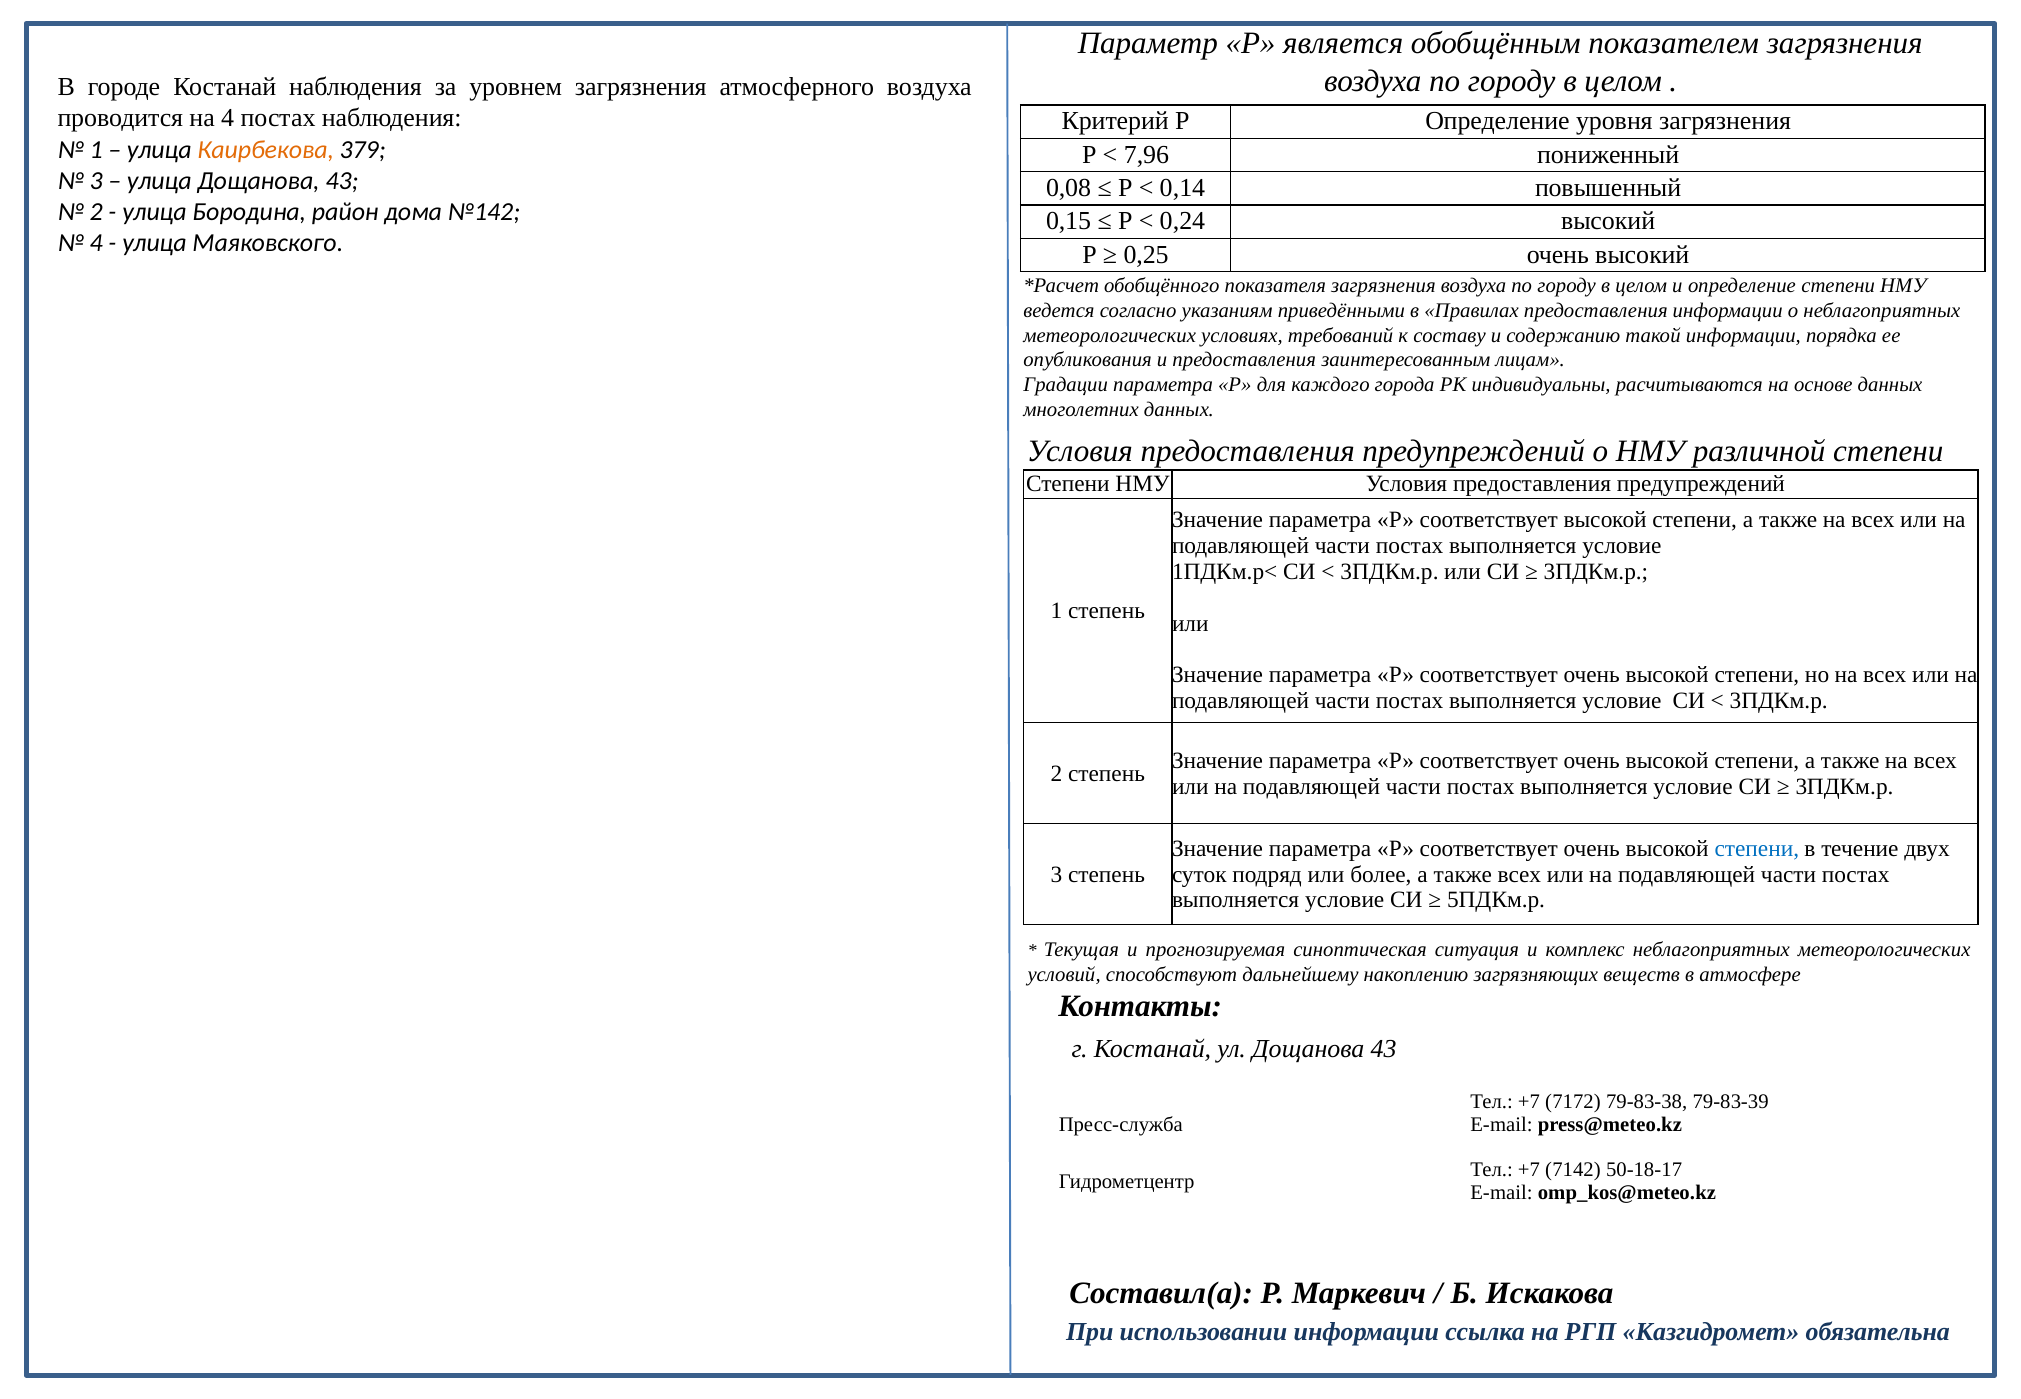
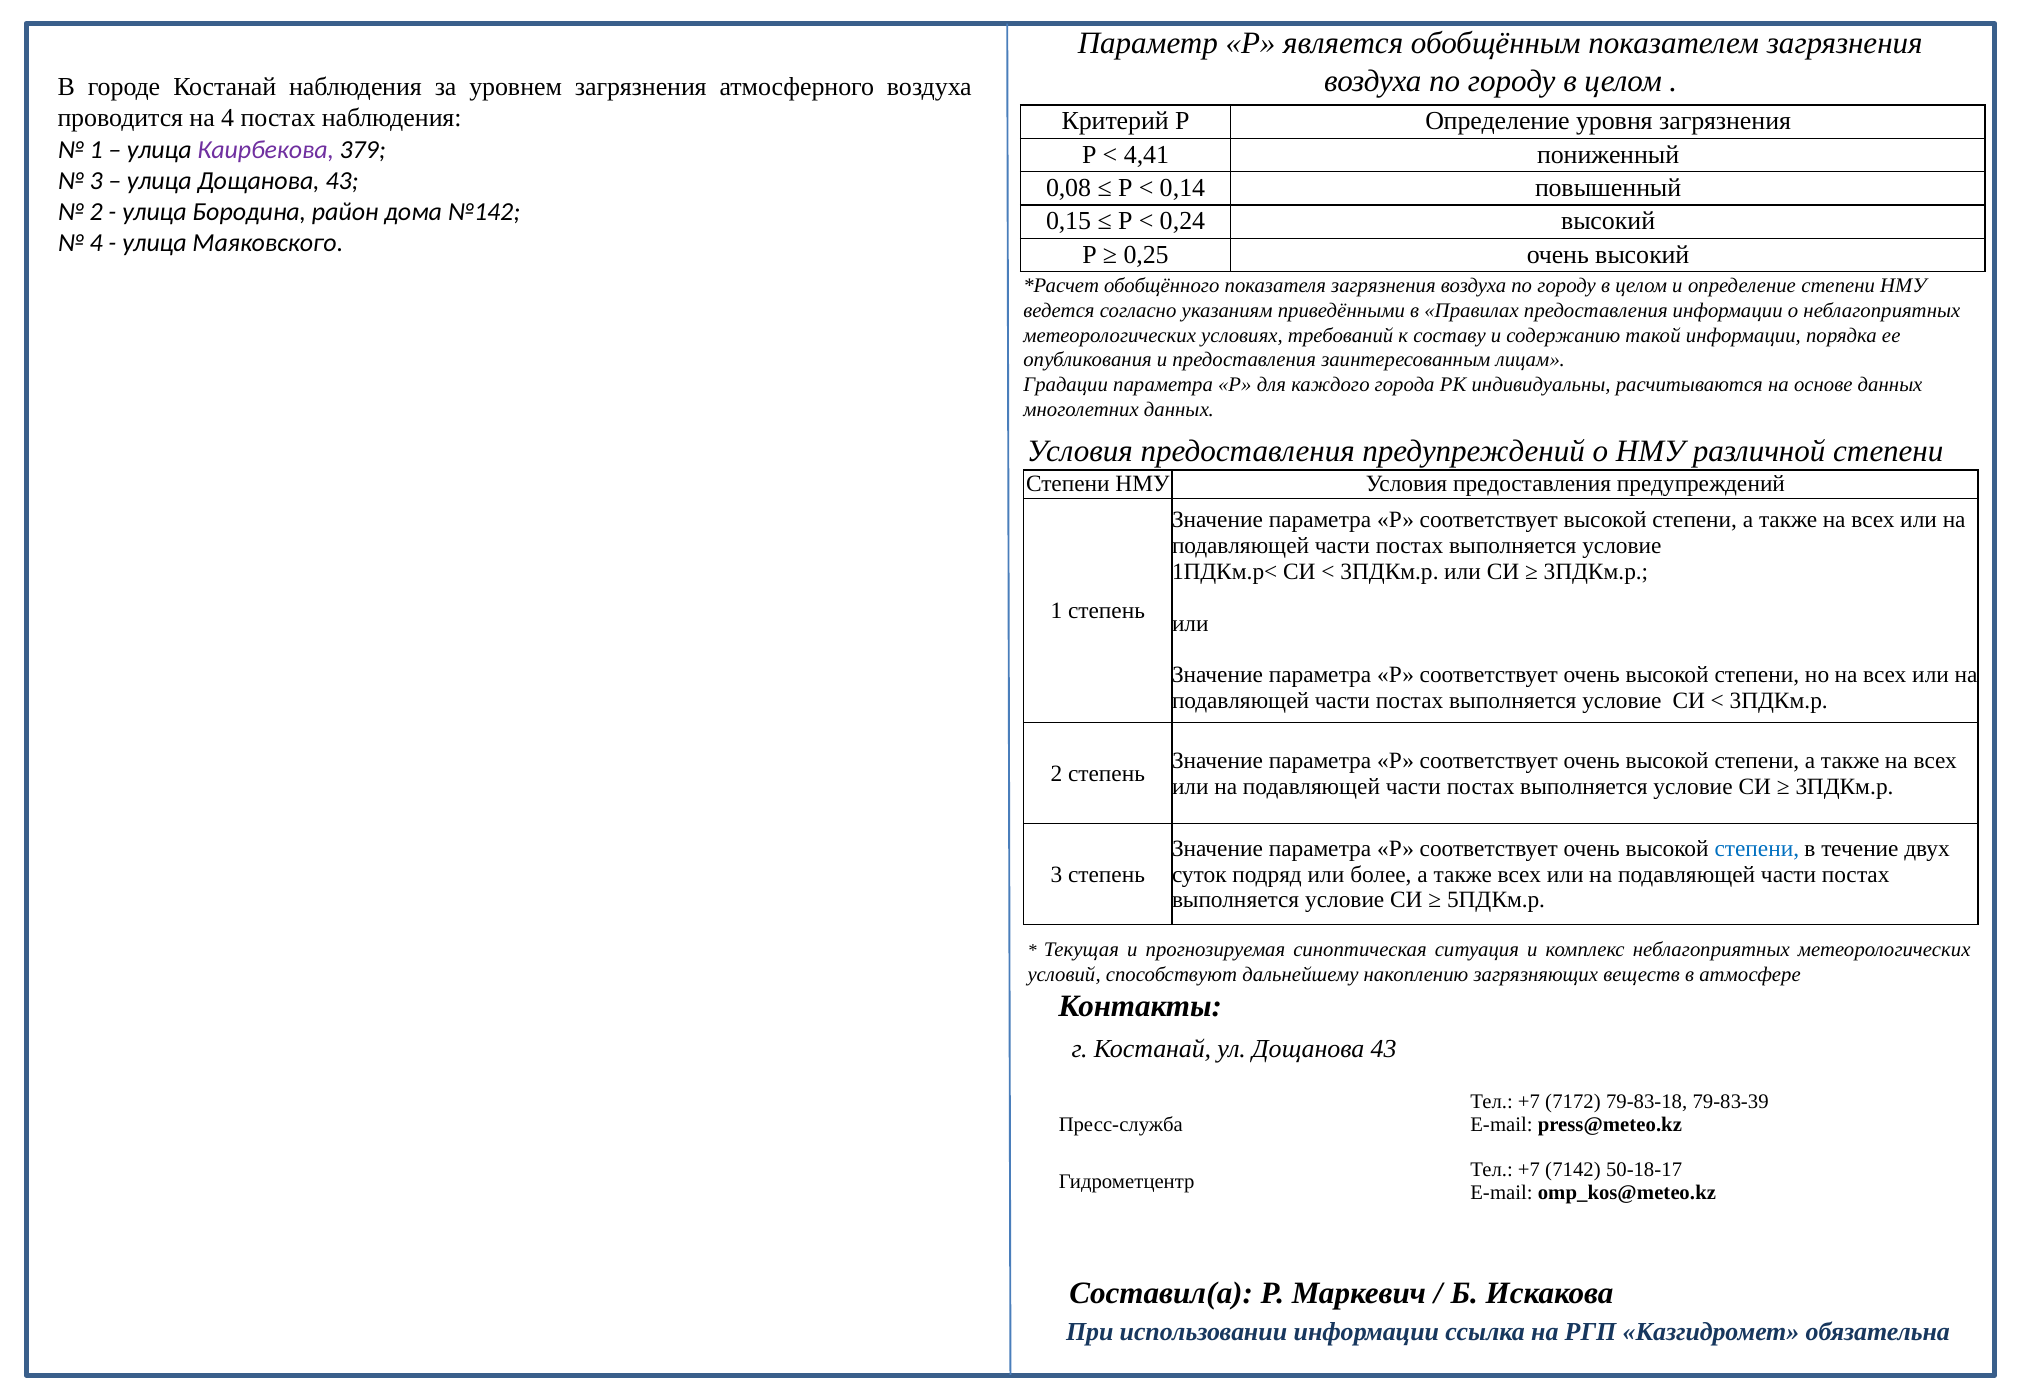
Каирбекова colour: orange -> purple (266, 150)
7,96: 7,96 -> 4,41 (1146, 155)
79-83-38: 79-83-38 -> 79-83-18 (1647, 1102)
